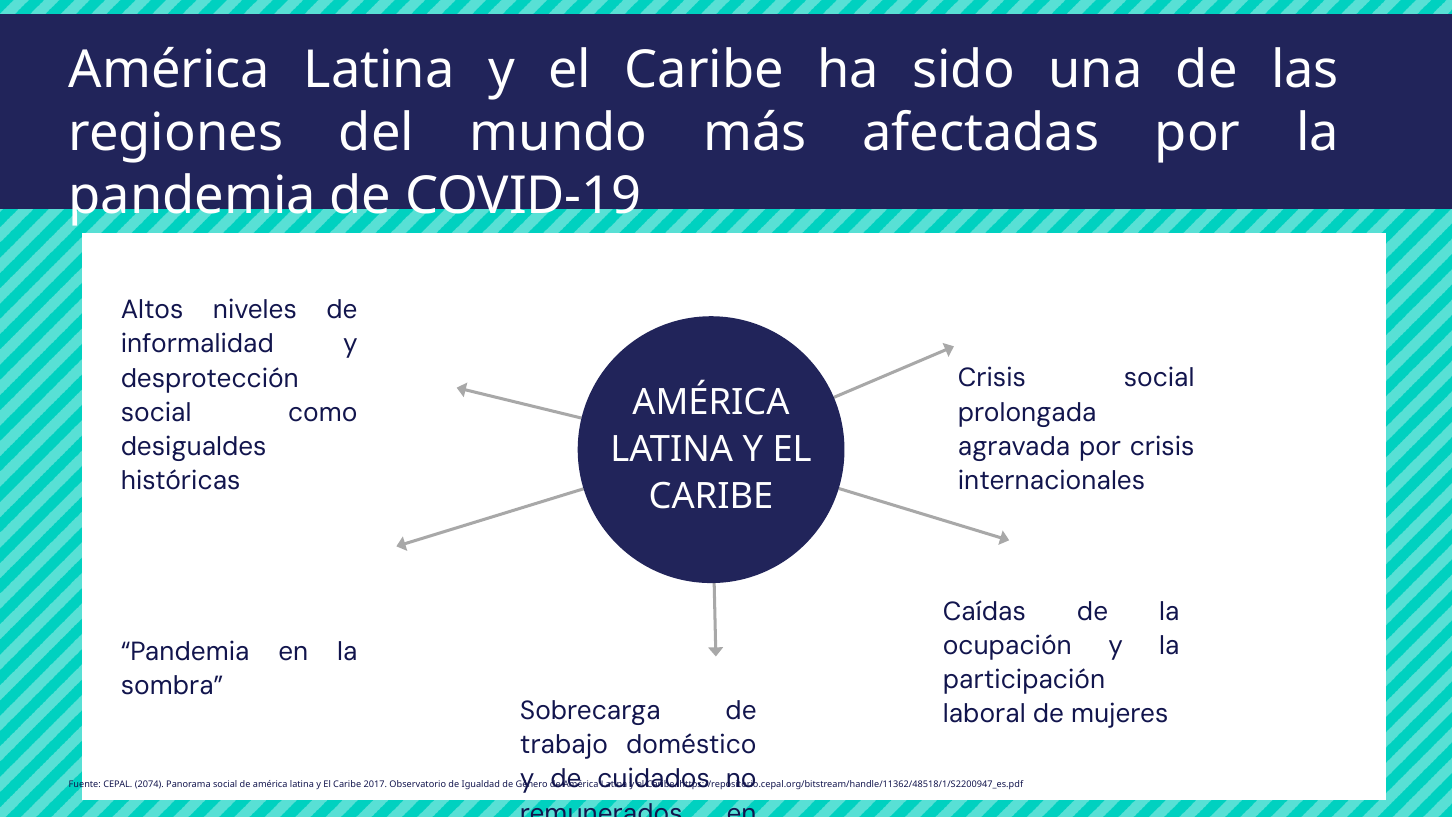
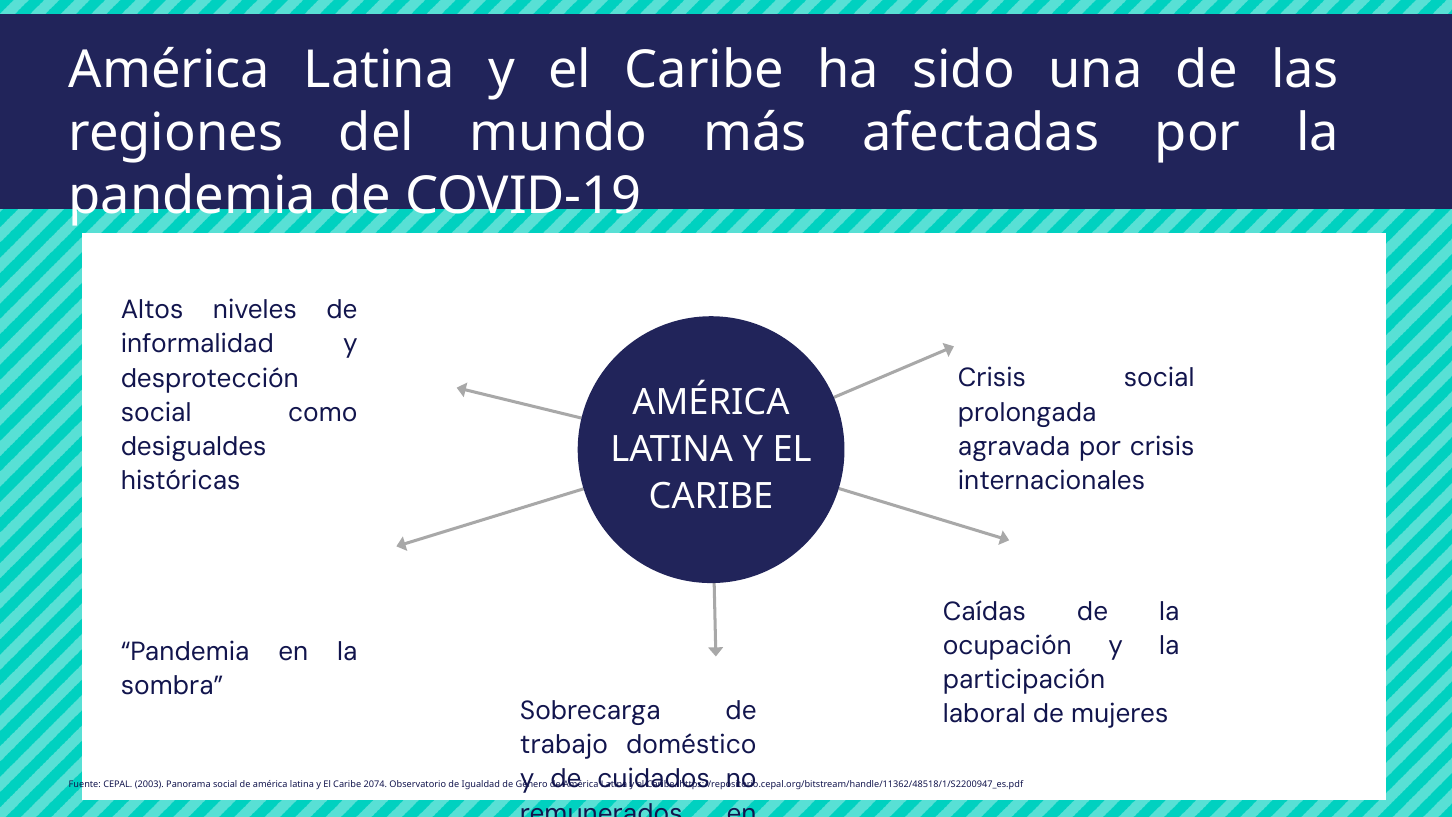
2074: 2074 -> 2003 (149, 784)
2017: 2017 -> 2074 (375, 784)
